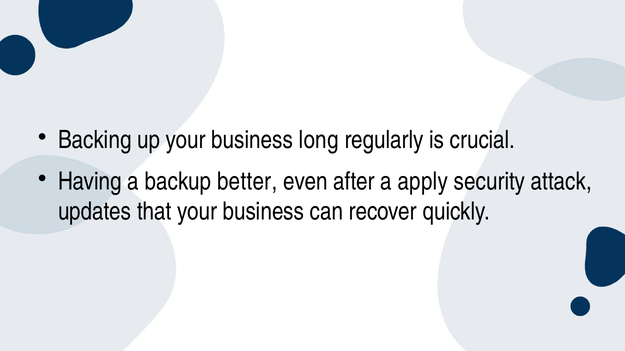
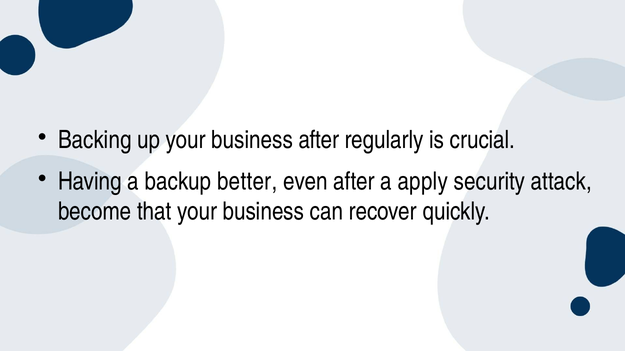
business long: long -> after (319, 140)
updates: updates -> become (95, 212)
